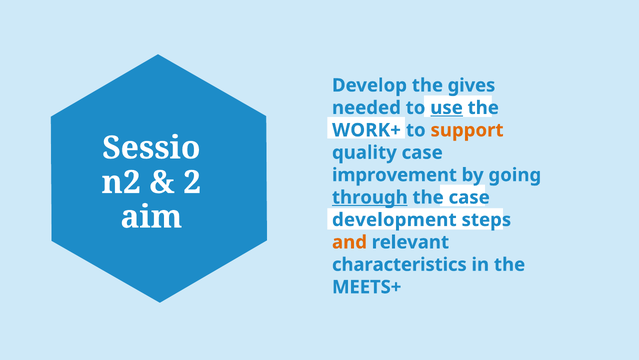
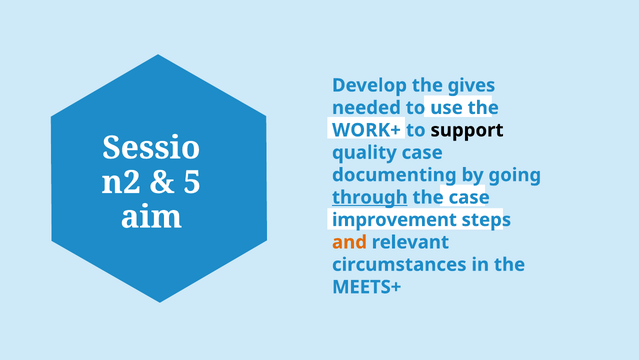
use underline: present -> none (447, 108)
support colour: orange -> black (467, 130)
improvement: improvement -> documenting (394, 175)
2: 2 -> 5 (192, 182)
development: development -> improvement (394, 220)
characteristics: characteristics -> circumstances (399, 264)
